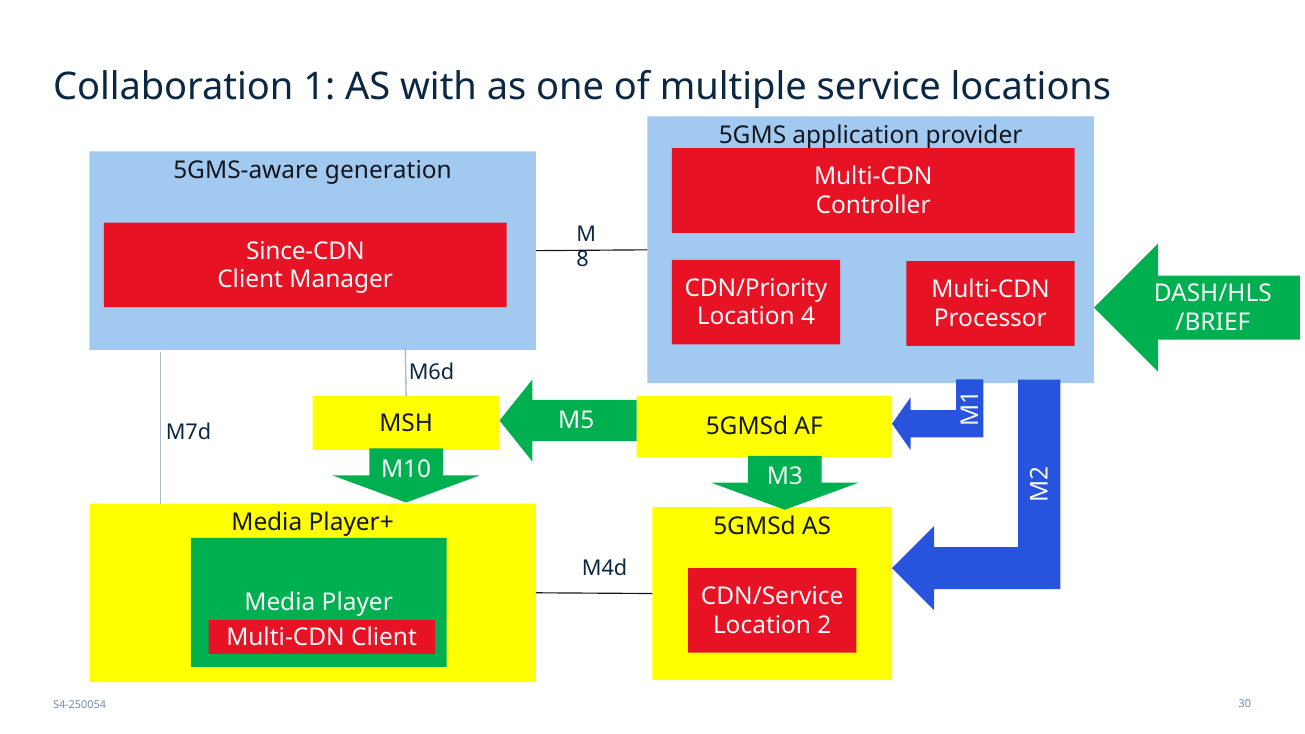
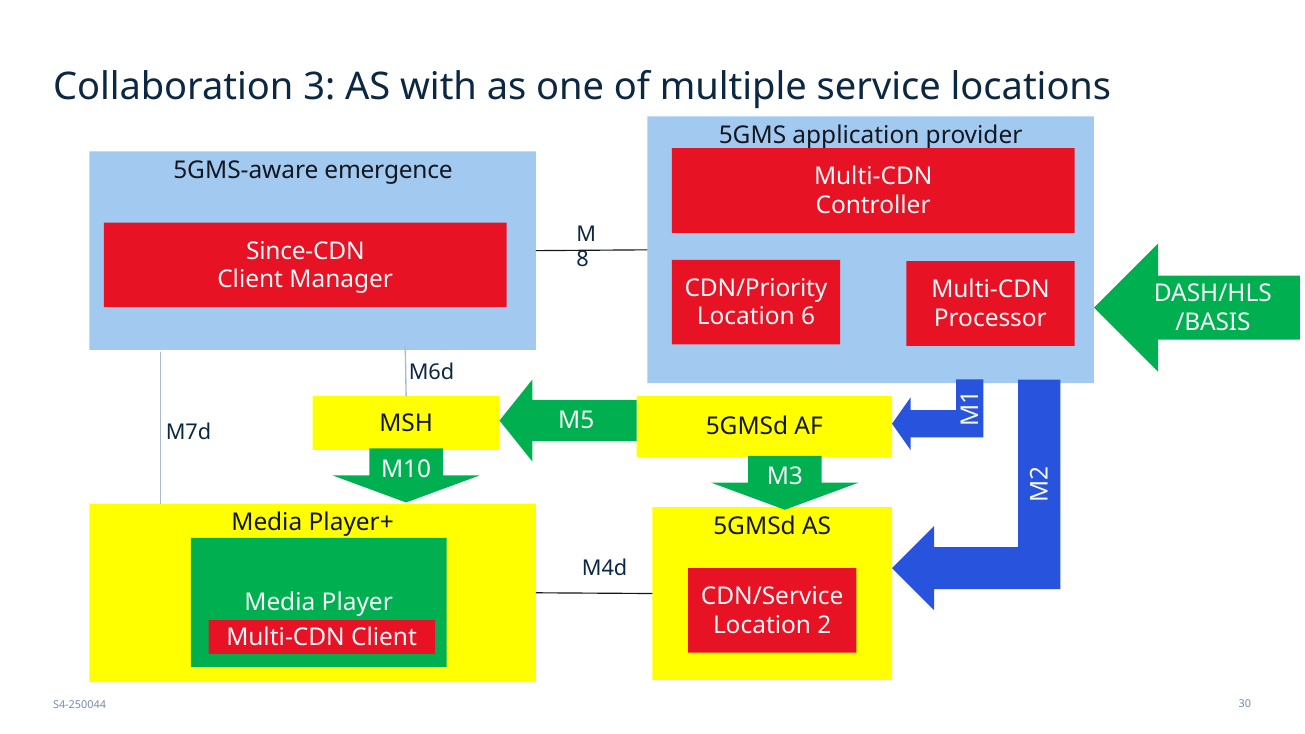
Collaboration 1: 1 -> 3 (319, 87)
generation: generation -> emergence (389, 171)
4: 4 -> 6 (808, 317)
/BRIEF: /BRIEF -> /BASIS (1213, 322)
S4-250054: S4-250054 -> S4-250044 (80, 705)
